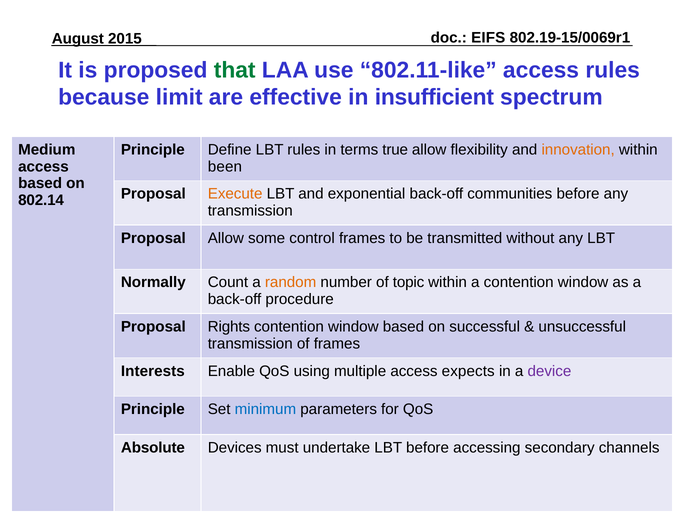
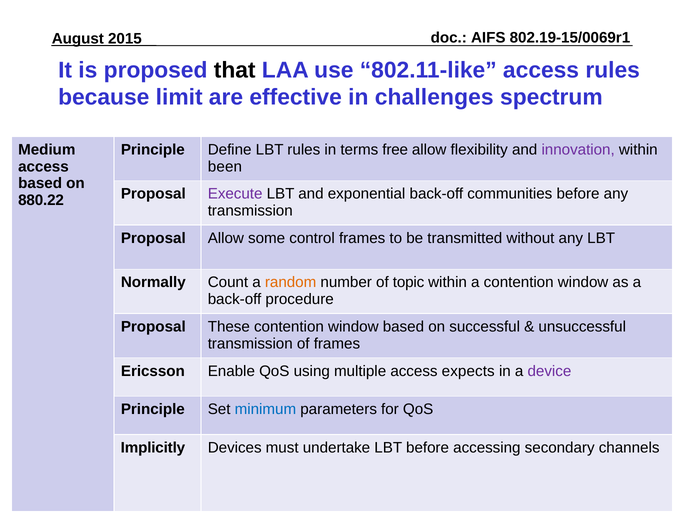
EIFS: EIFS -> AIFS (488, 38)
that colour: green -> black (235, 70)
insufficient: insufficient -> challenges (434, 97)
true: true -> free (395, 150)
innovation colour: orange -> purple (578, 150)
Execute colour: orange -> purple (235, 194)
802.14: 802.14 -> 880.22 (41, 200)
Rights: Rights -> These (229, 327)
Interests: Interests -> Ericsson (153, 371)
Absolute: Absolute -> Implicitly (153, 448)
